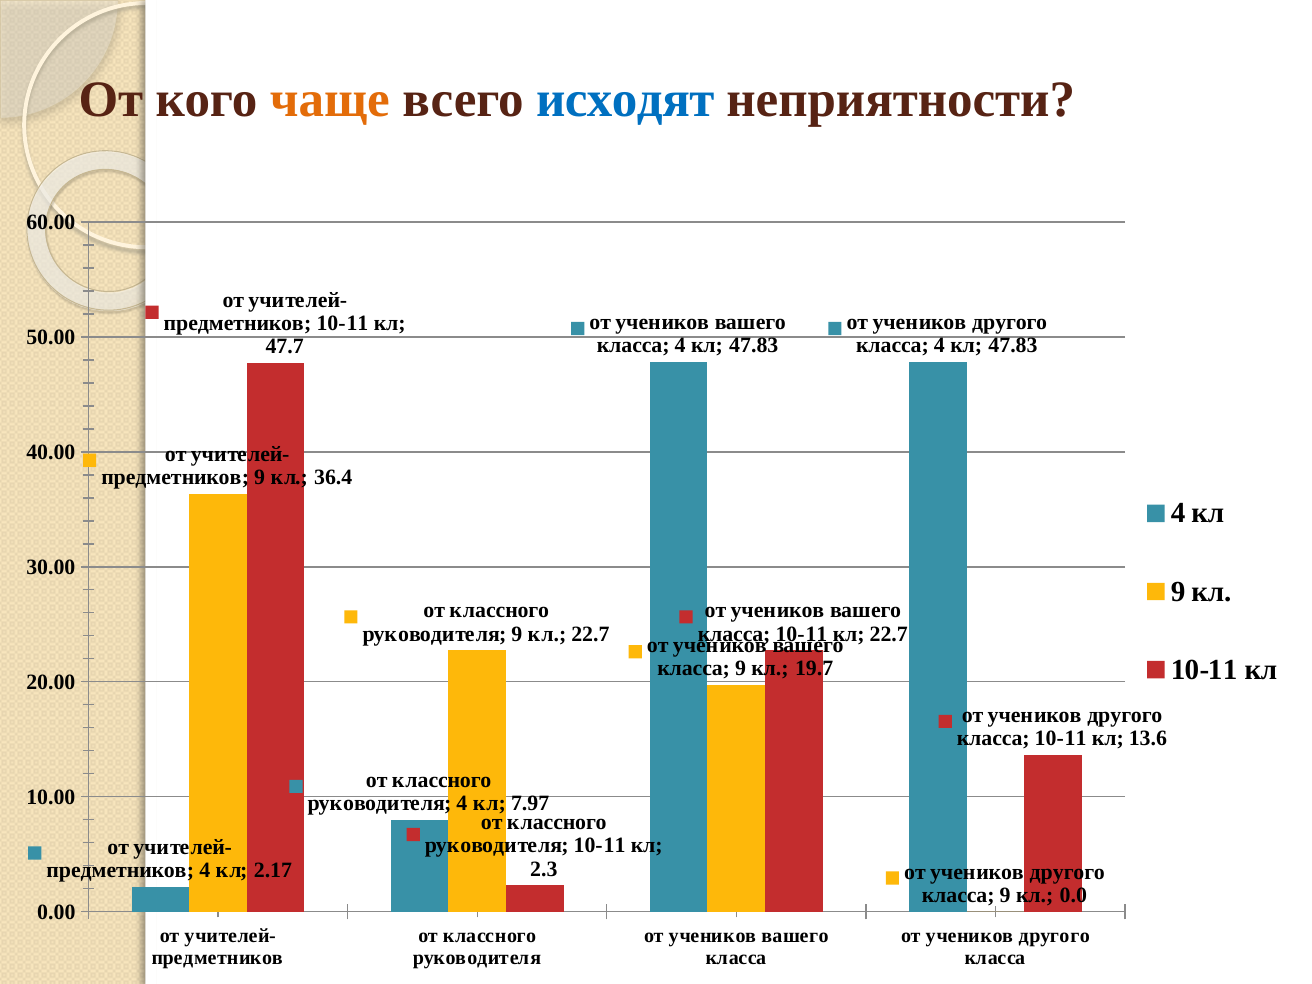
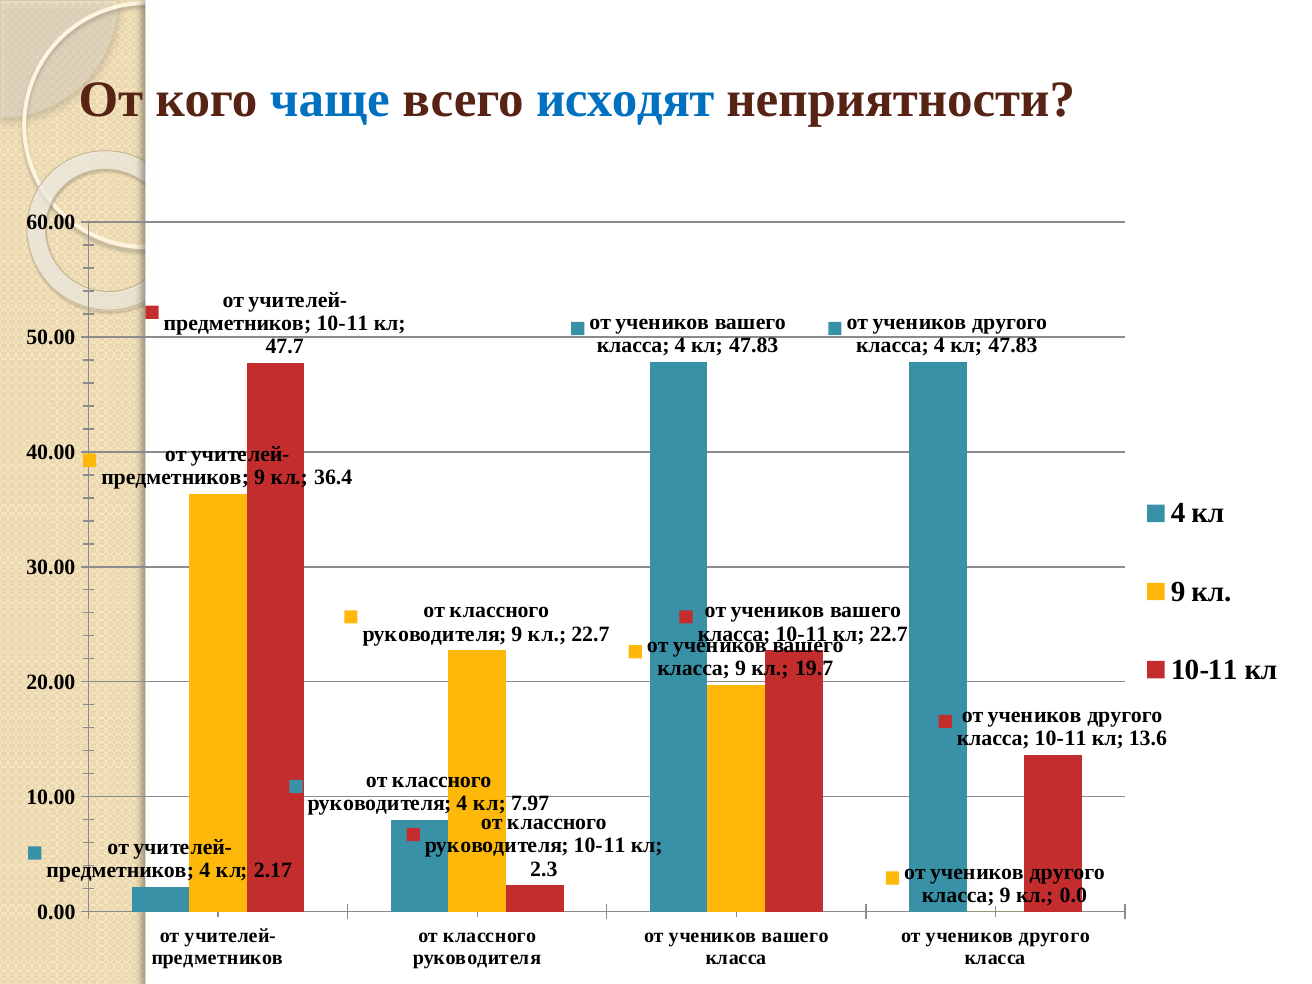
чаще colour: orange -> blue (330, 100)
